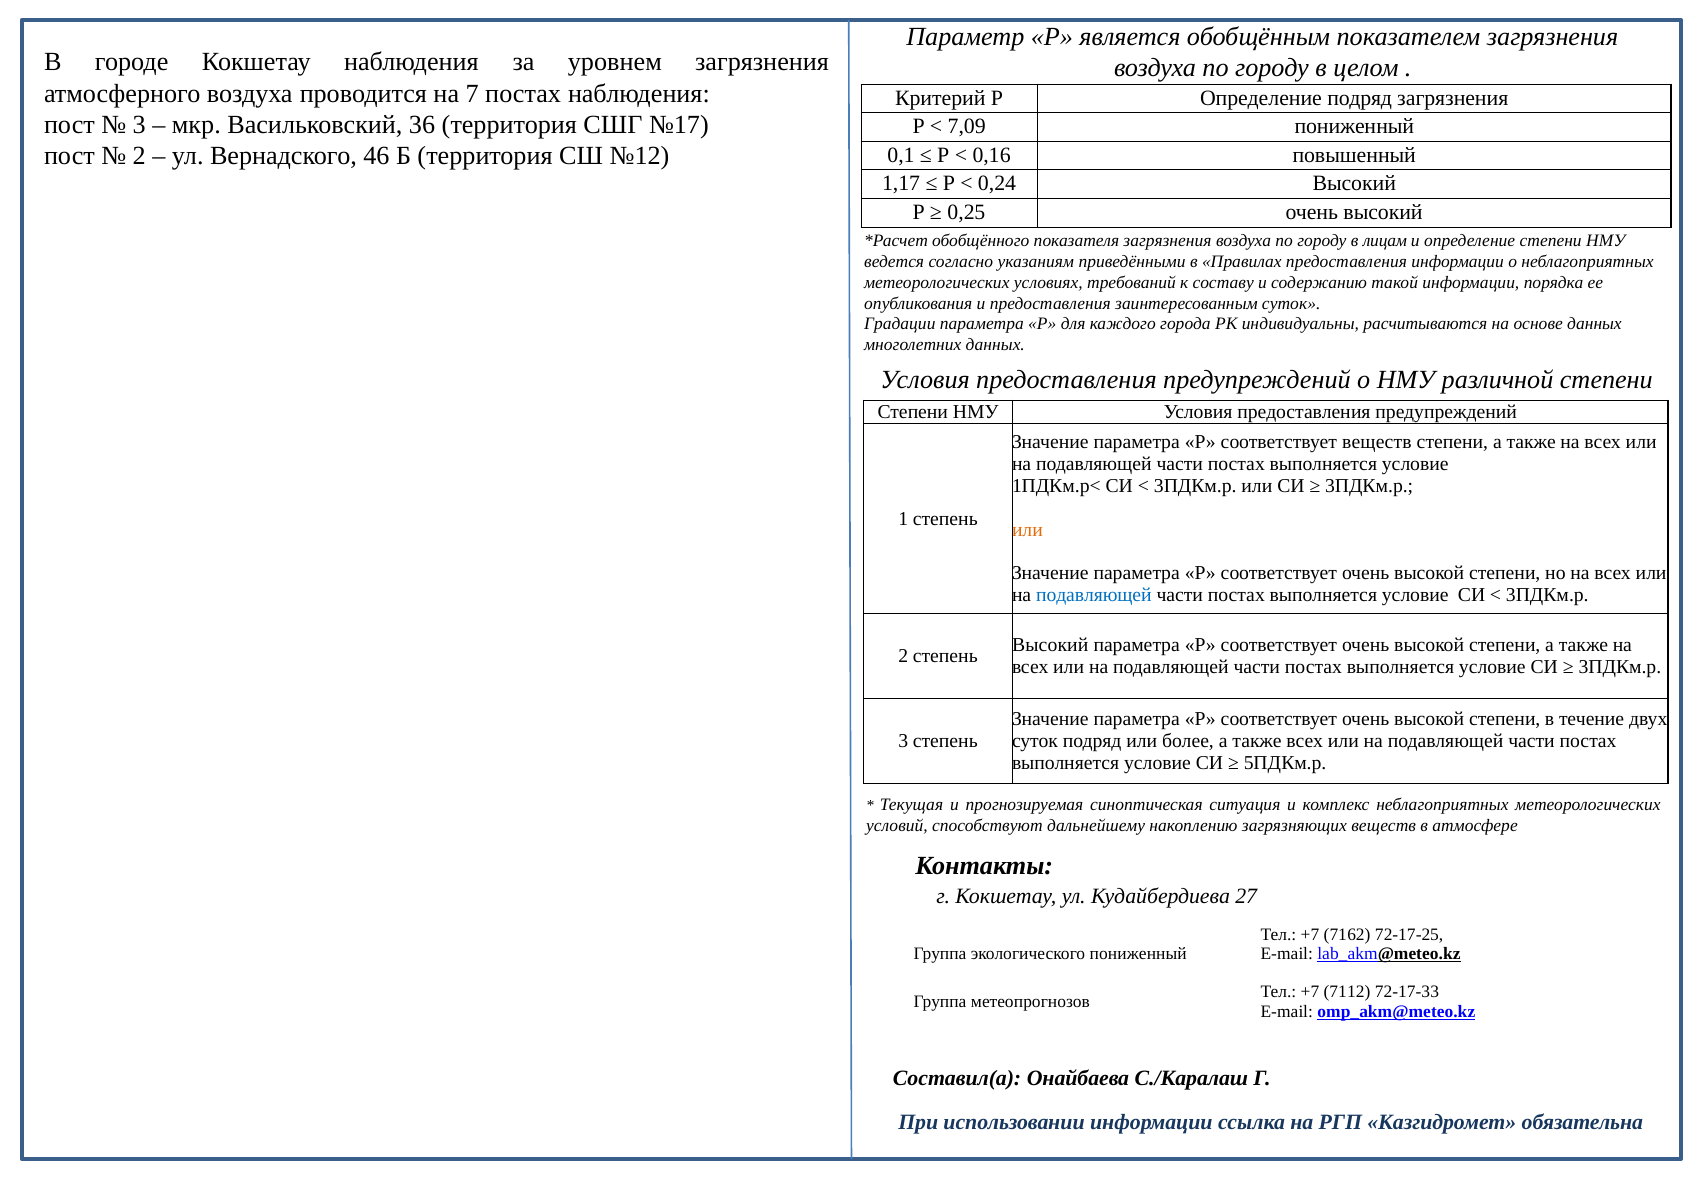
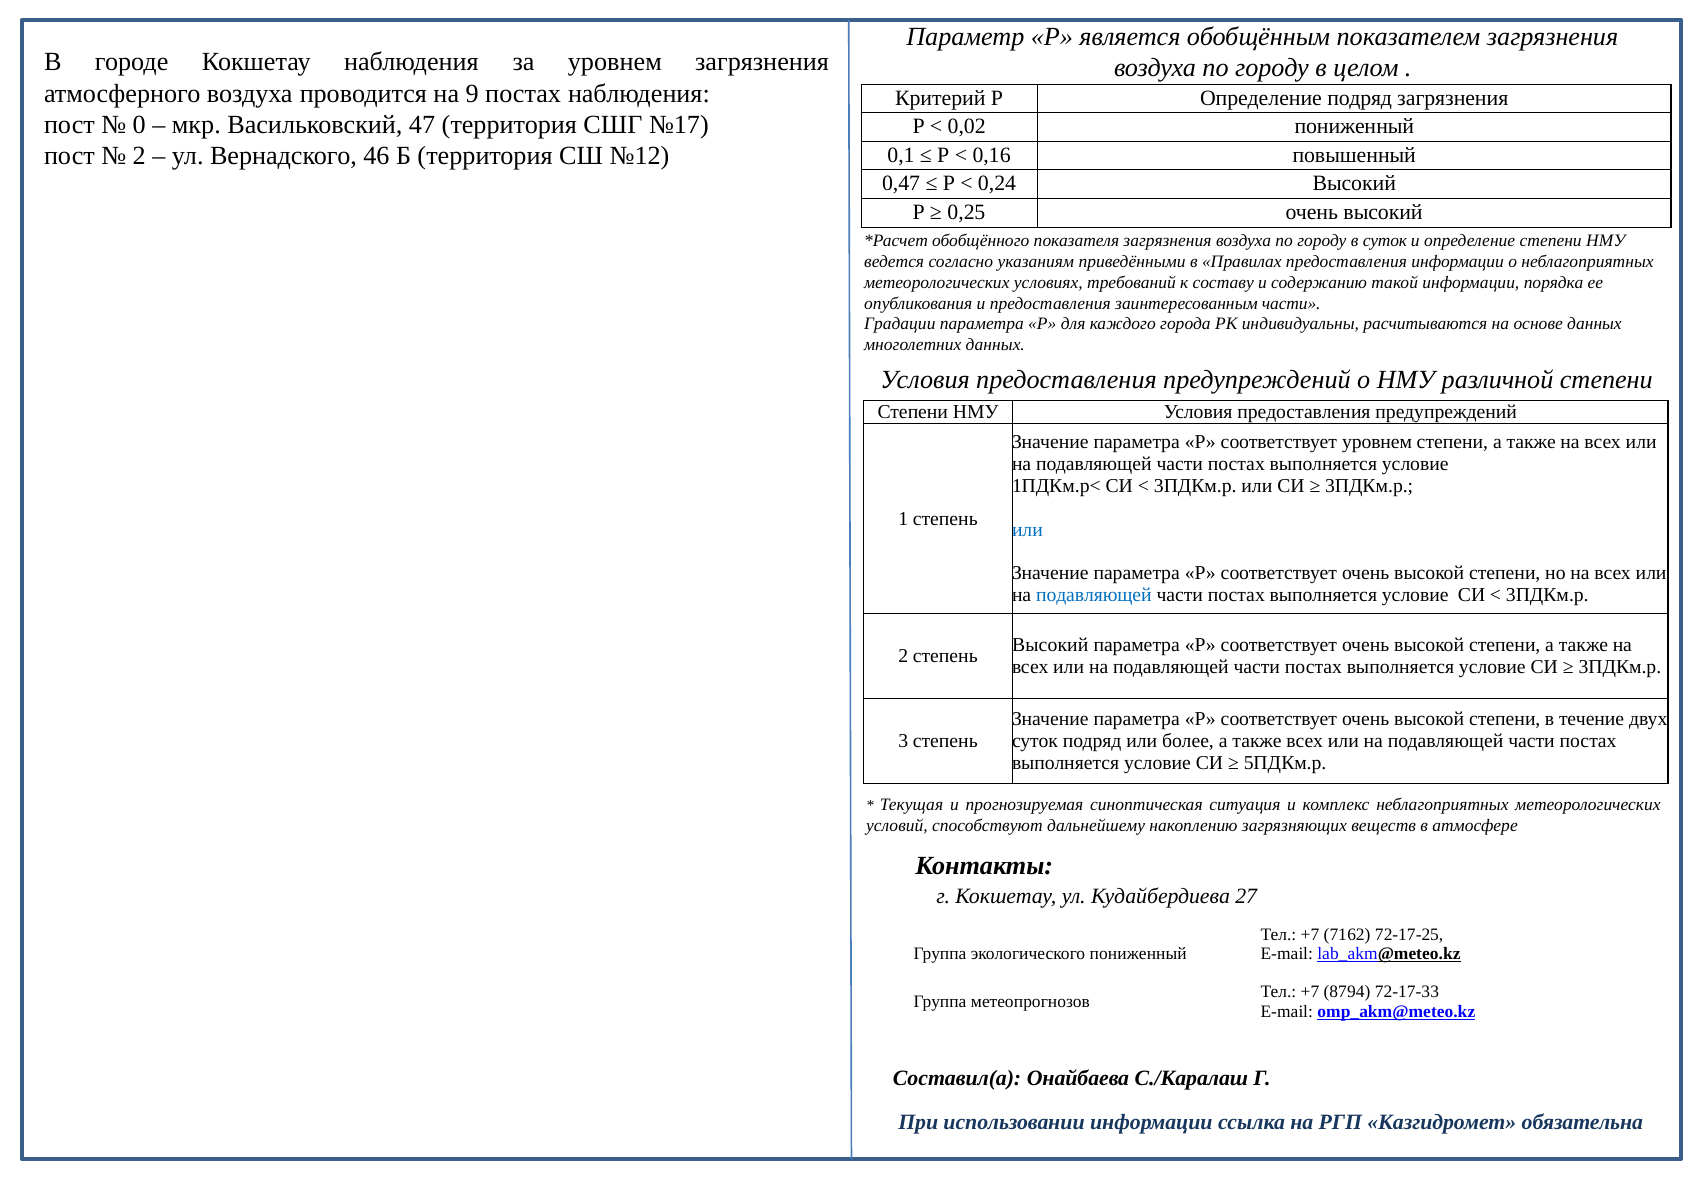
7: 7 -> 9 (472, 93)
3: 3 -> 0 (139, 125)
36: 36 -> 47 (422, 125)
7,09: 7,09 -> 0,02 (967, 126)
1,17: 1,17 -> 0,47 (901, 184)
в лицам: лицам -> суток (1385, 241)
заинтересованным суток: суток -> части (1291, 303)
соответствует веществ: веществ -> уровнем (1377, 442)
или colour: orange -> blue (1027, 530)
7112: 7112 -> 8794 (1347, 992)
